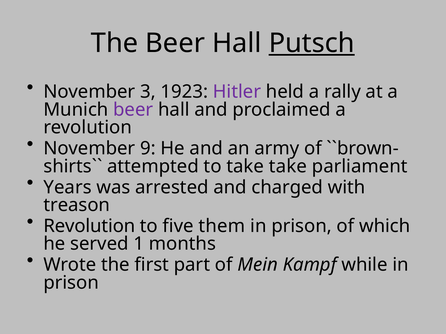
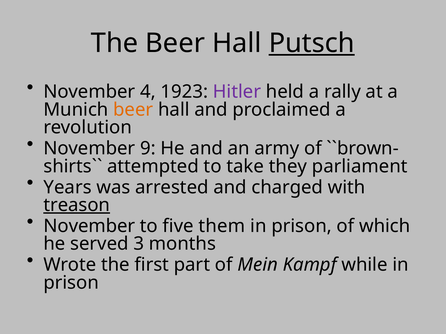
3: 3 -> 4 (148, 92)
beer colour: purple -> orange (133, 110)
take take: take -> they (288, 167)
treason underline: none -> present (77, 205)
Revolution: Revolution -> November (89, 226)
1: 1 -> 3 (139, 244)
